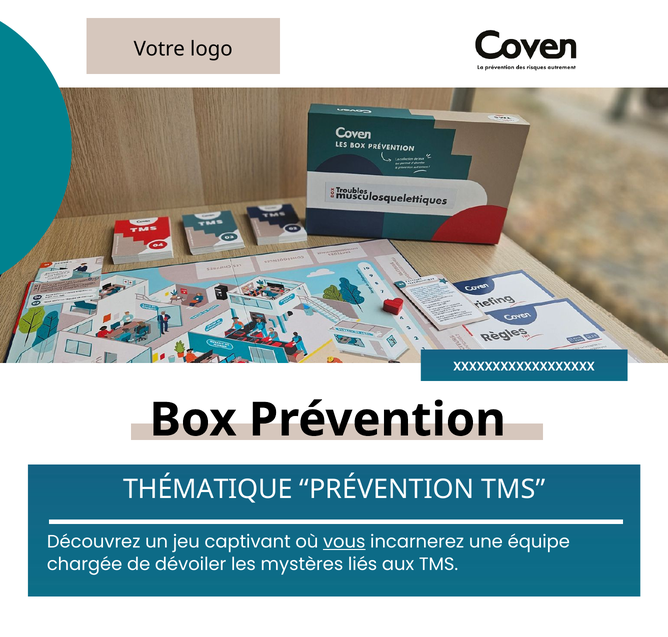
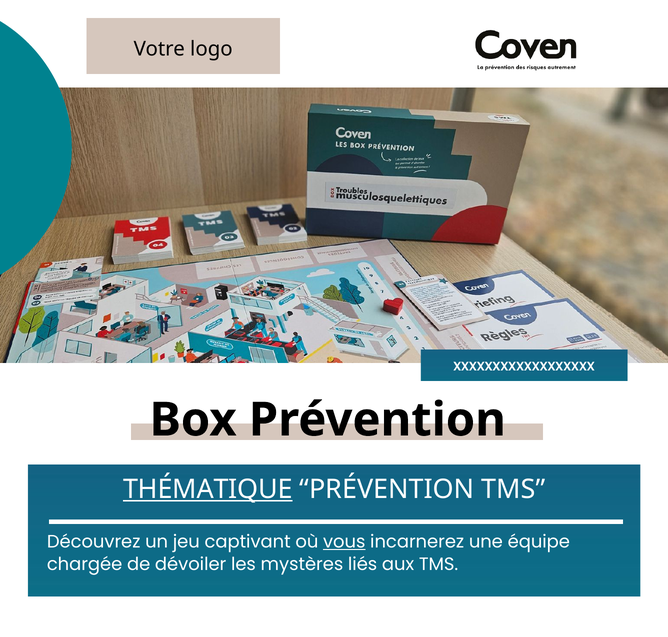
THÉMATIQUE underline: none -> present (208, 489)
